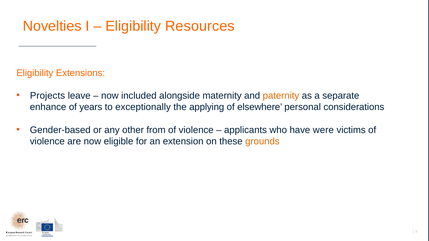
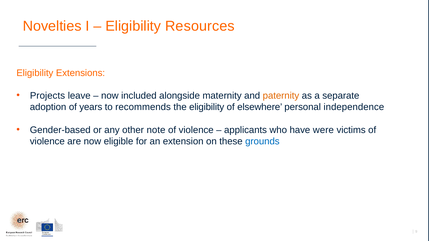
enhance: enhance -> adoption (48, 107)
exceptionally: exceptionally -> recommends (143, 107)
the applying: applying -> eligibility (207, 107)
considerations: considerations -> independence (354, 107)
from: from -> note (156, 130)
grounds colour: orange -> blue (262, 142)
